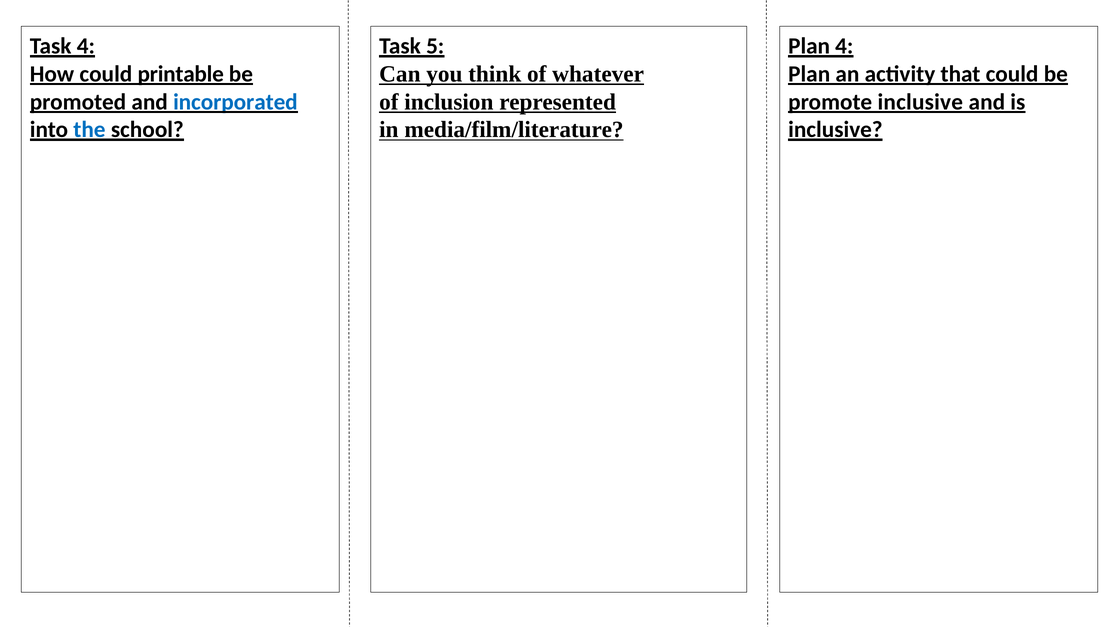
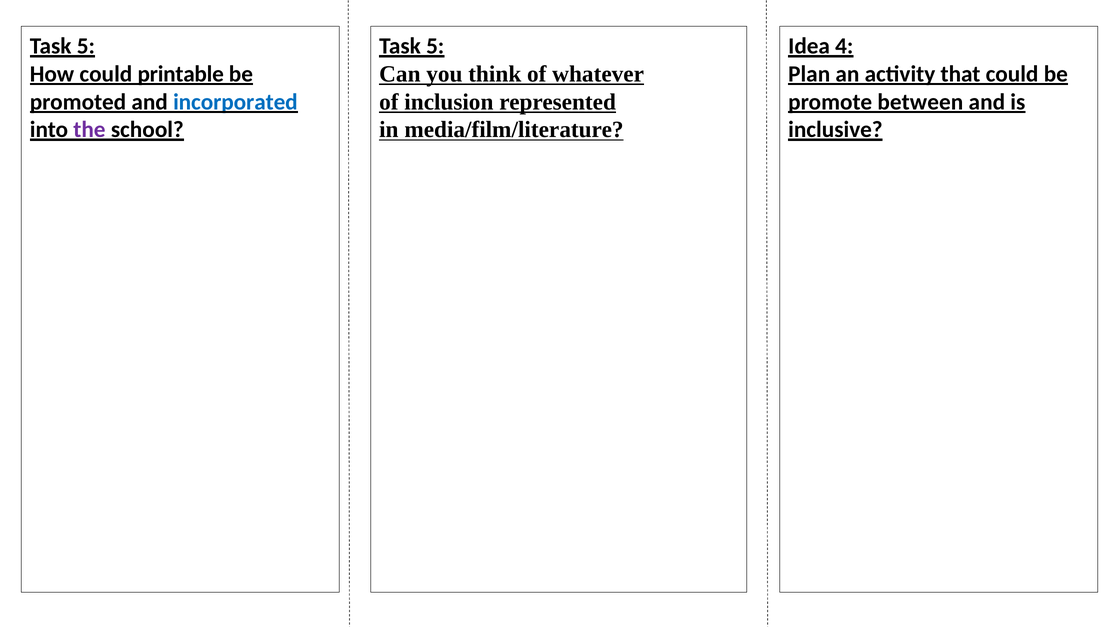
4: 4 -> 5 (86, 46)
Plan: Plan -> Idea (809, 46)
promote inclusive: inclusive -> between (920, 102)
the colour: blue -> purple (89, 130)
